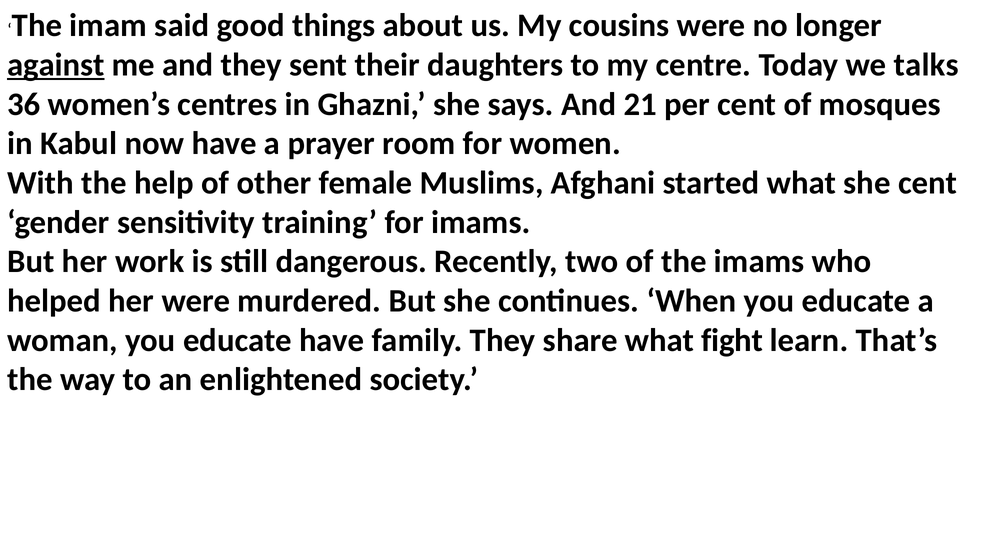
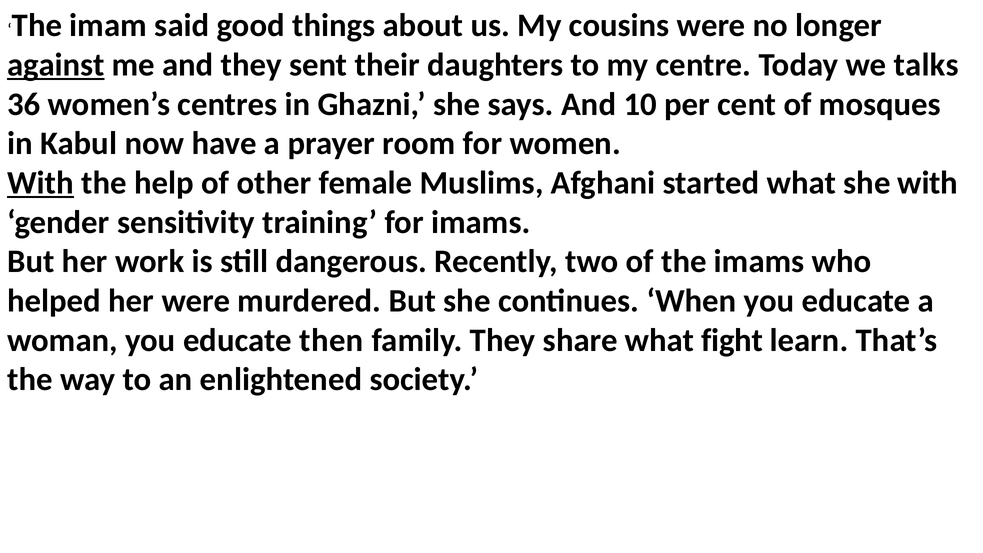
21: 21 -> 10 (640, 104)
With underline: none -> present (41, 183)
she cent: cent -> with (928, 183)
educate have: have -> then (331, 340)
